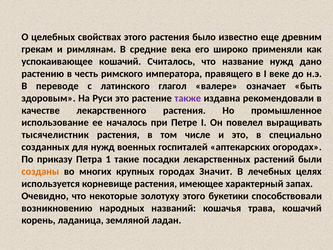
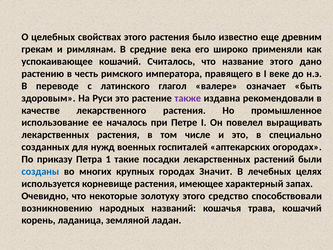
название нужд: нужд -> этого (282, 61)
тысячелистник: тысячелистник -> лекарственных (55, 135)
созданы colour: orange -> blue (40, 171)
букетики: букетики -> средство (228, 196)
